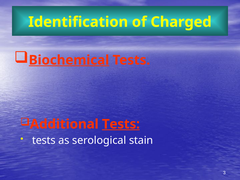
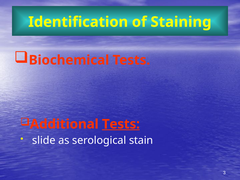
Charged: Charged -> Staining (181, 22)
Biochemical underline: present -> none (69, 60)
tests: tests -> slide (44, 140)
